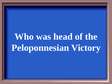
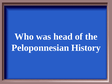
Victory: Victory -> History (86, 48)
